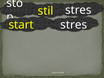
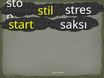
stres: stres -> saksı (74, 25)
